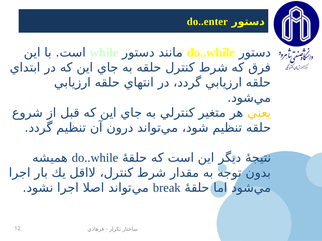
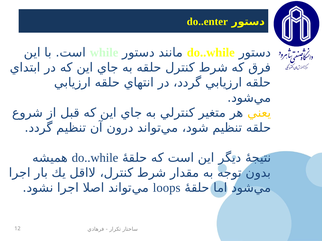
break: break -> loops (167, 188)
